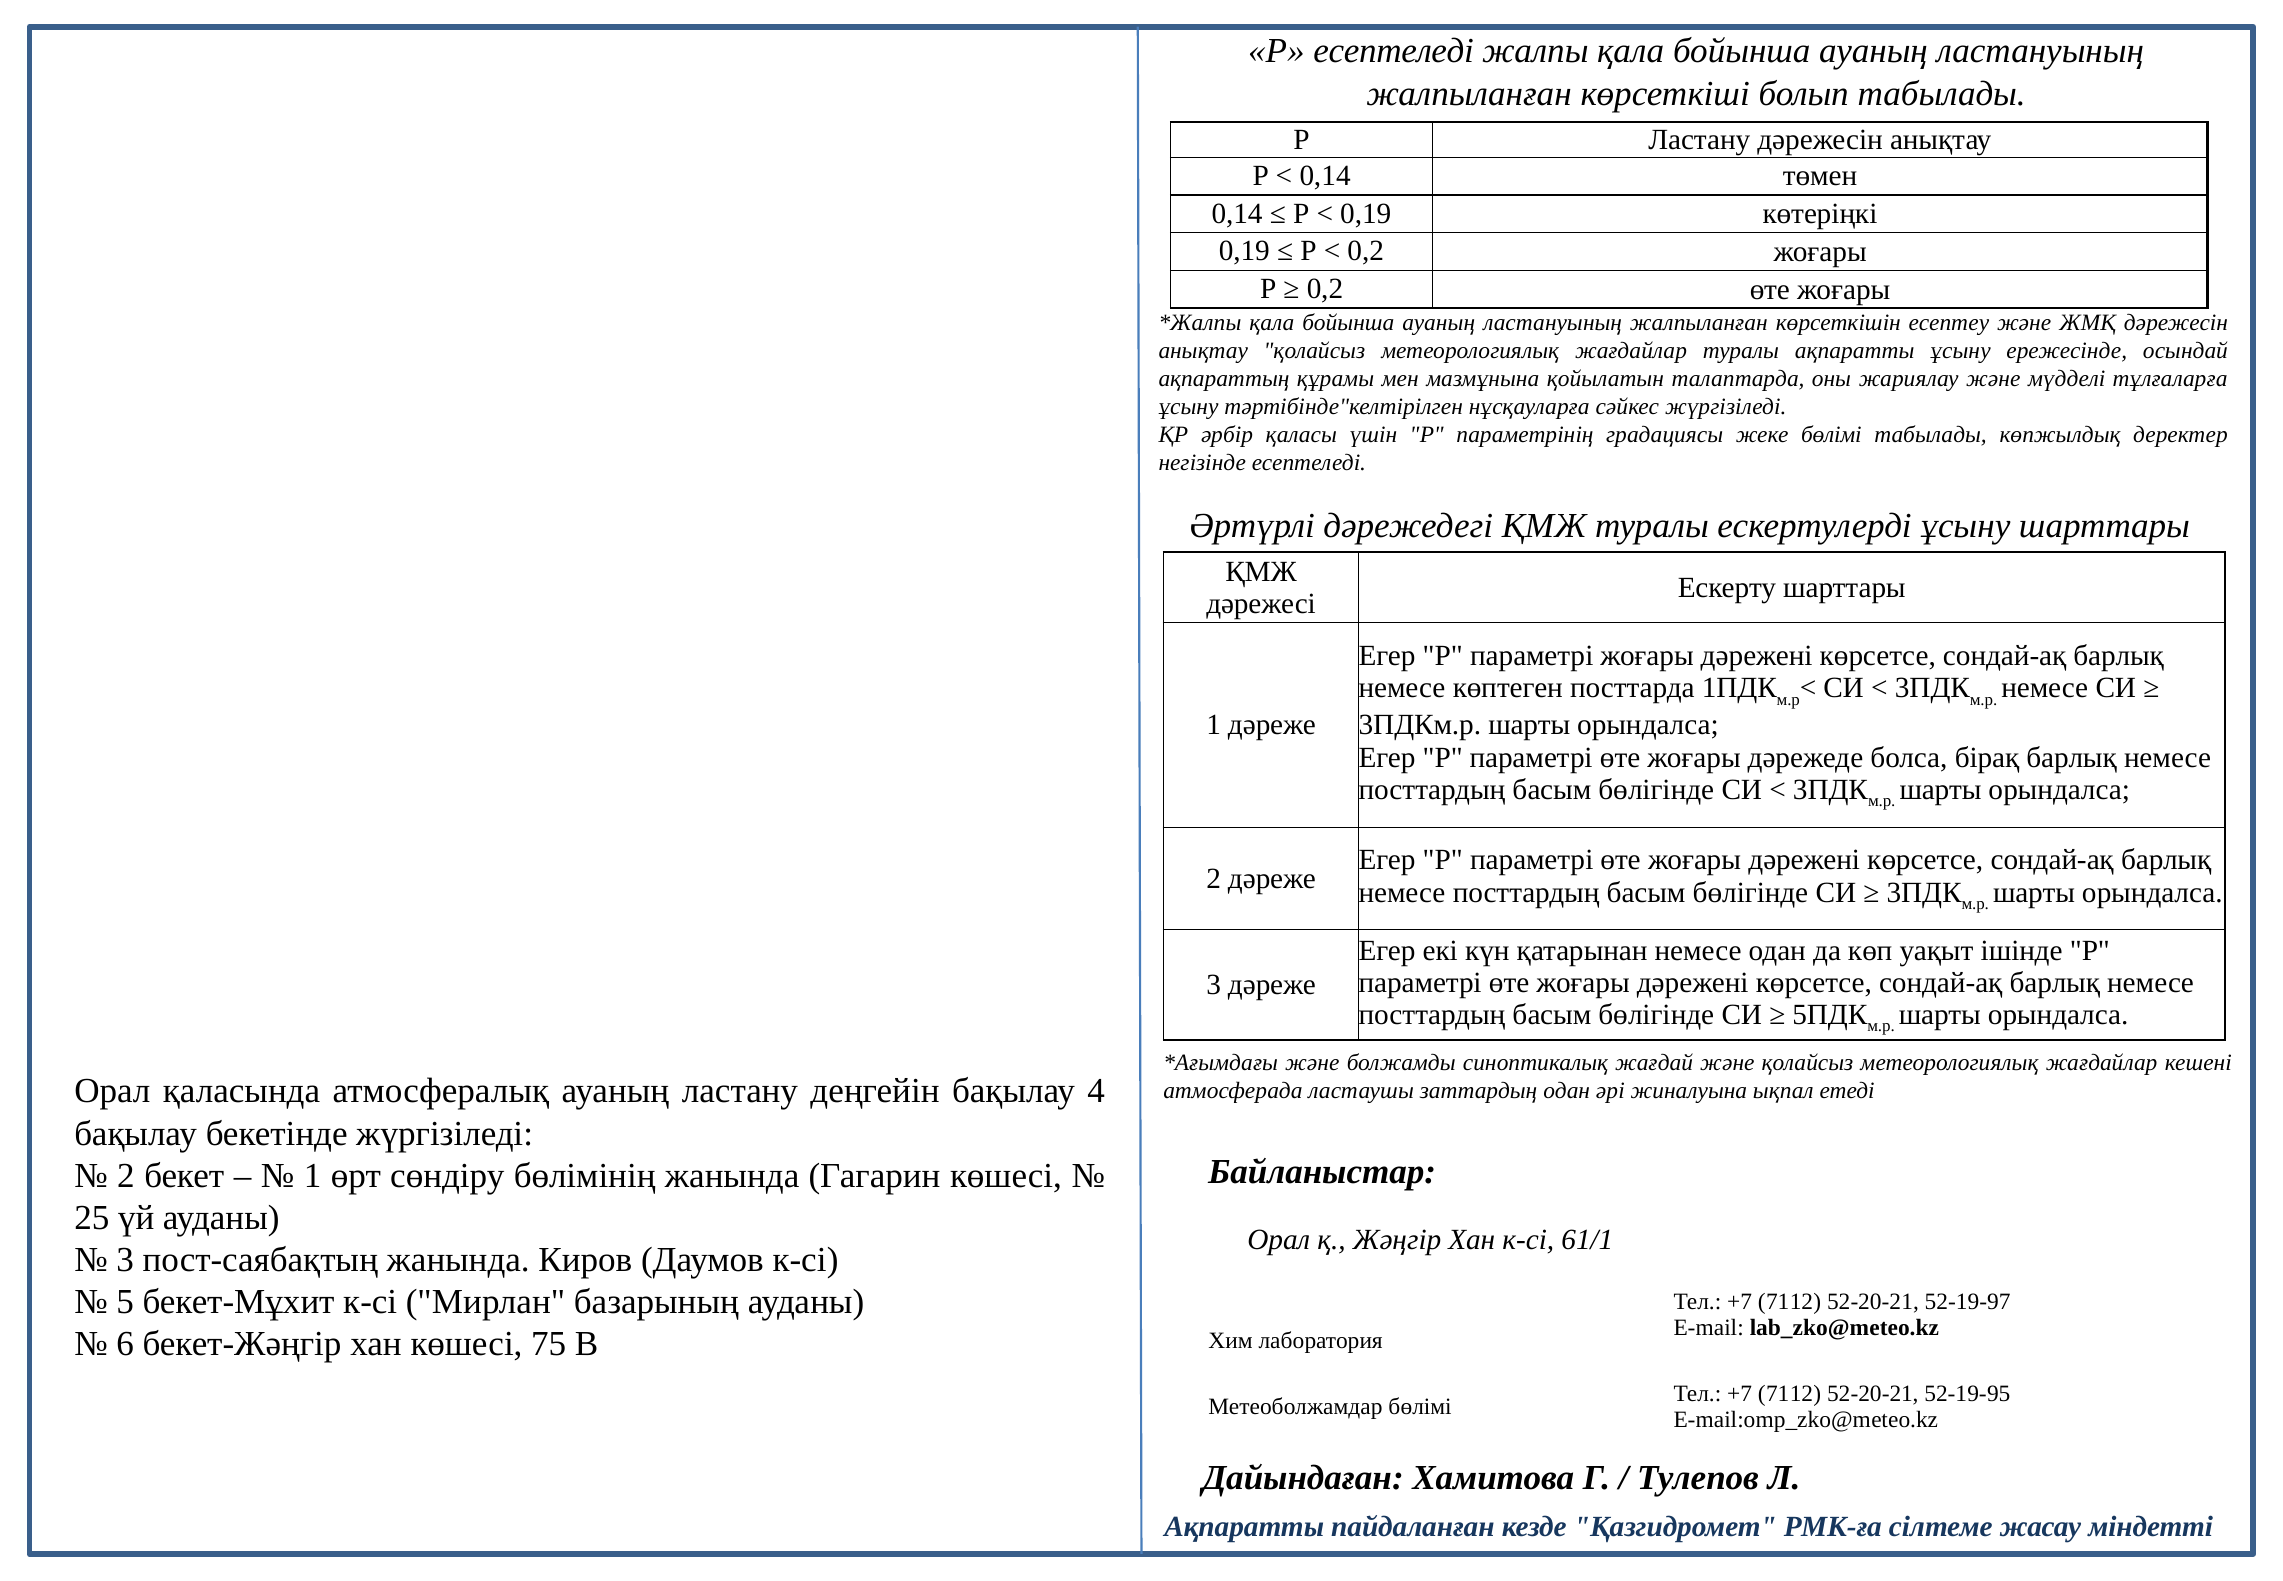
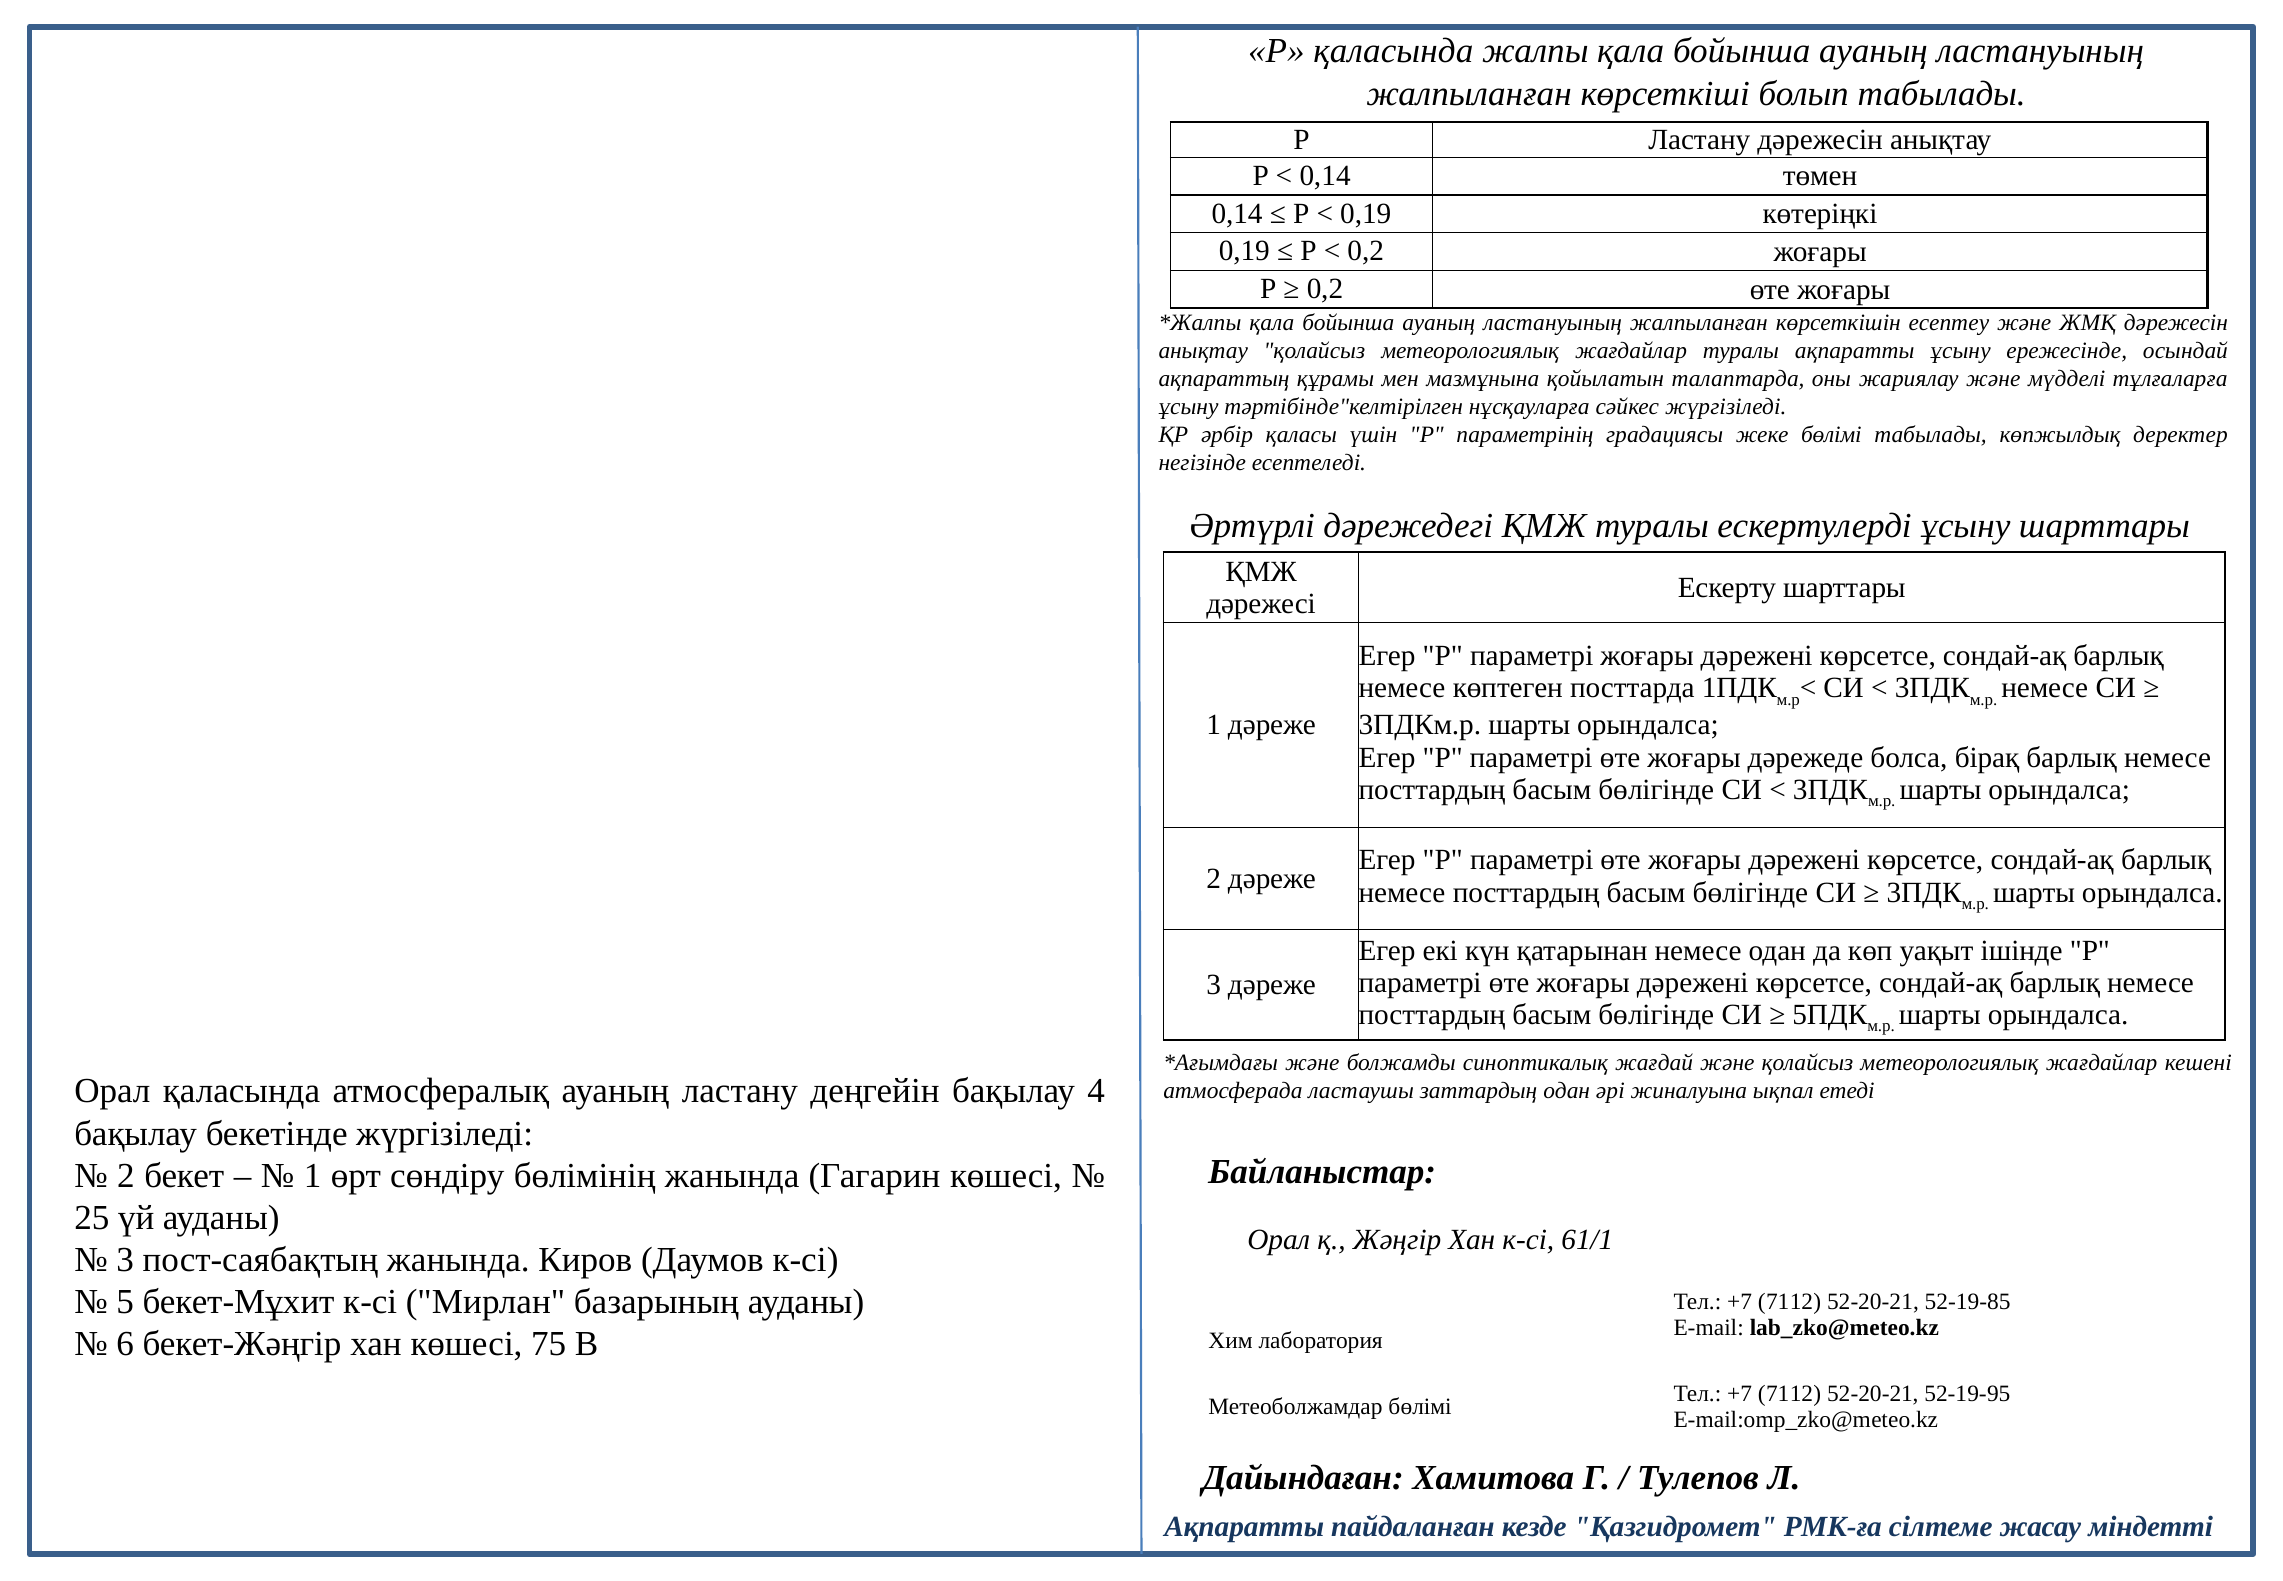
Р есептеледі: есептеледі -> қаласында (1393, 51)
52-19-97: 52-19-97 -> 52-19-85 (1968, 1302)
